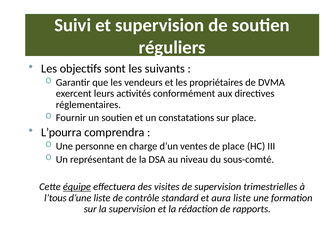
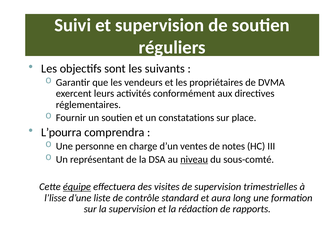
de place: place -> notes (233, 146)
niveau underline: none -> present (194, 159)
l’tous: l’tous -> l’lisse (55, 198)
aura liste: liste -> long (242, 198)
